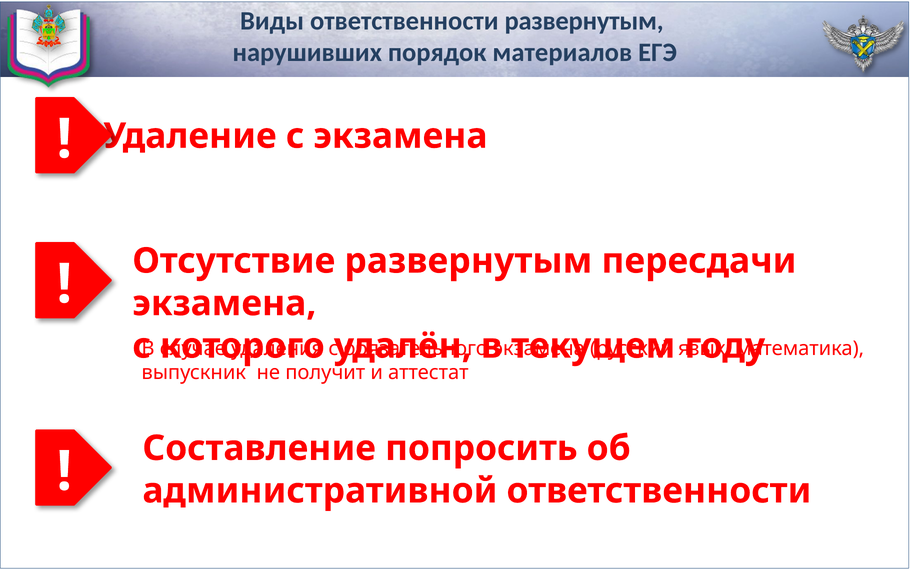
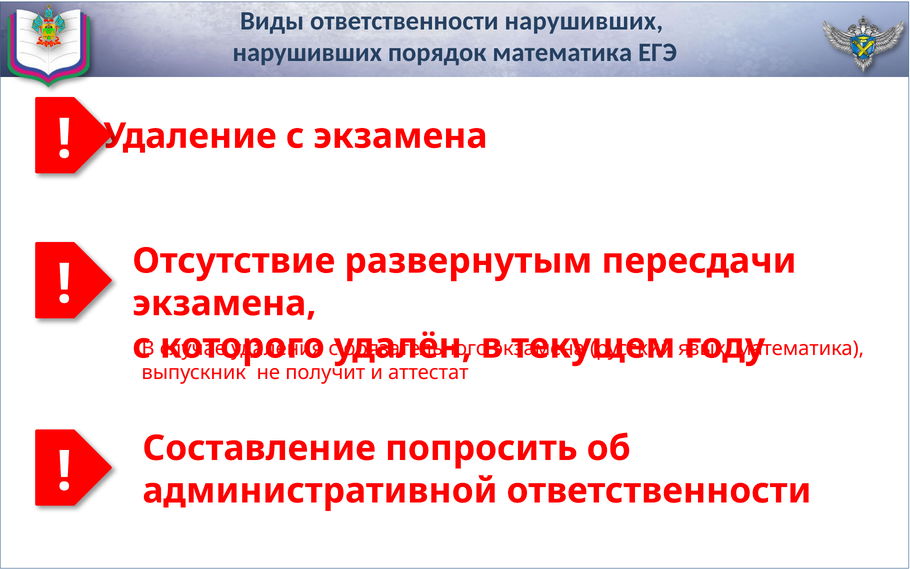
ответственности развернутым: развернутым -> нарушивших (584, 21)
порядок материалов: материалов -> математика (562, 53)
